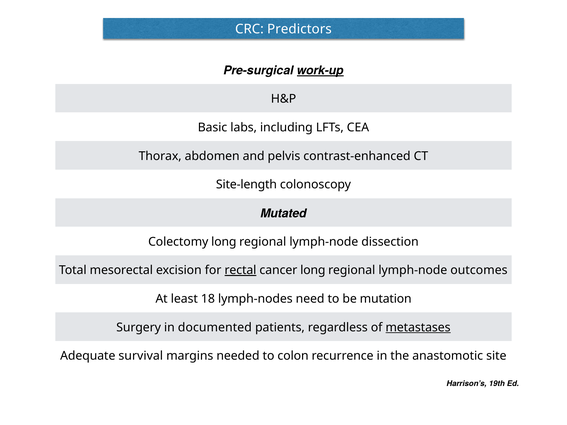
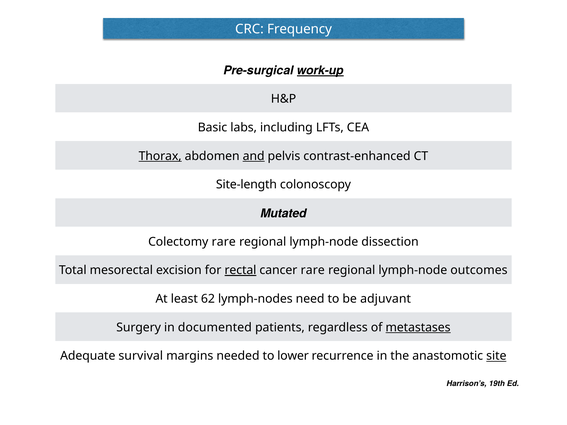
Predictors: Predictors -> Frequency (300, 29)
Thorax underline: none -> present (160, 156)
and underline: none -> present (254, 156)
Colectomy long: long -> rare (224, 242)
cancer long: long -> rare (313, 270)
18: 18 -> 62 (208, 299)
mutation: mutation -> adjuvant (386, 299)
colon: colon -> lower (293, 356)
site underline: none -> present (496, 356)
